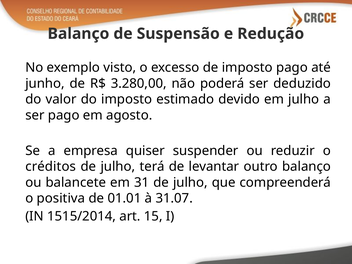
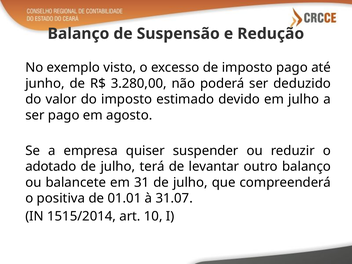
créditos: créditos -> adotado (51, 167)
15: 15 -> 10 (153, 216)
